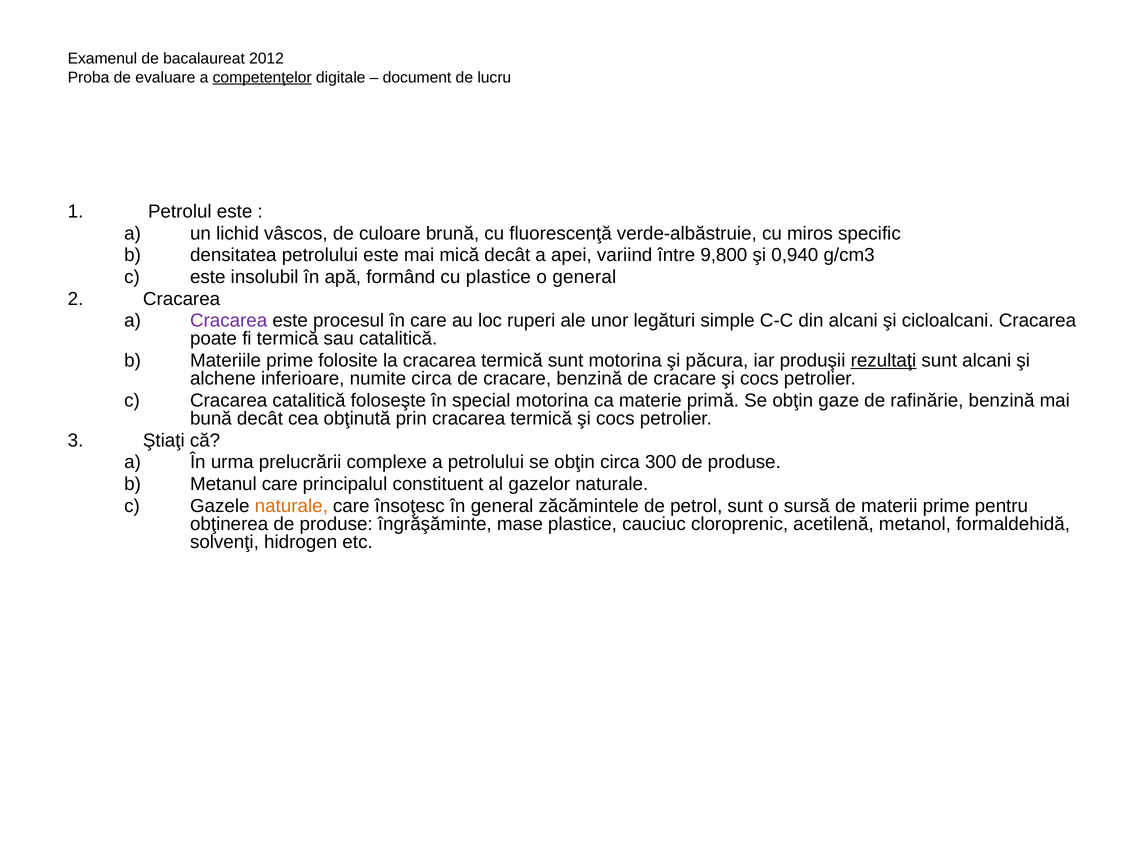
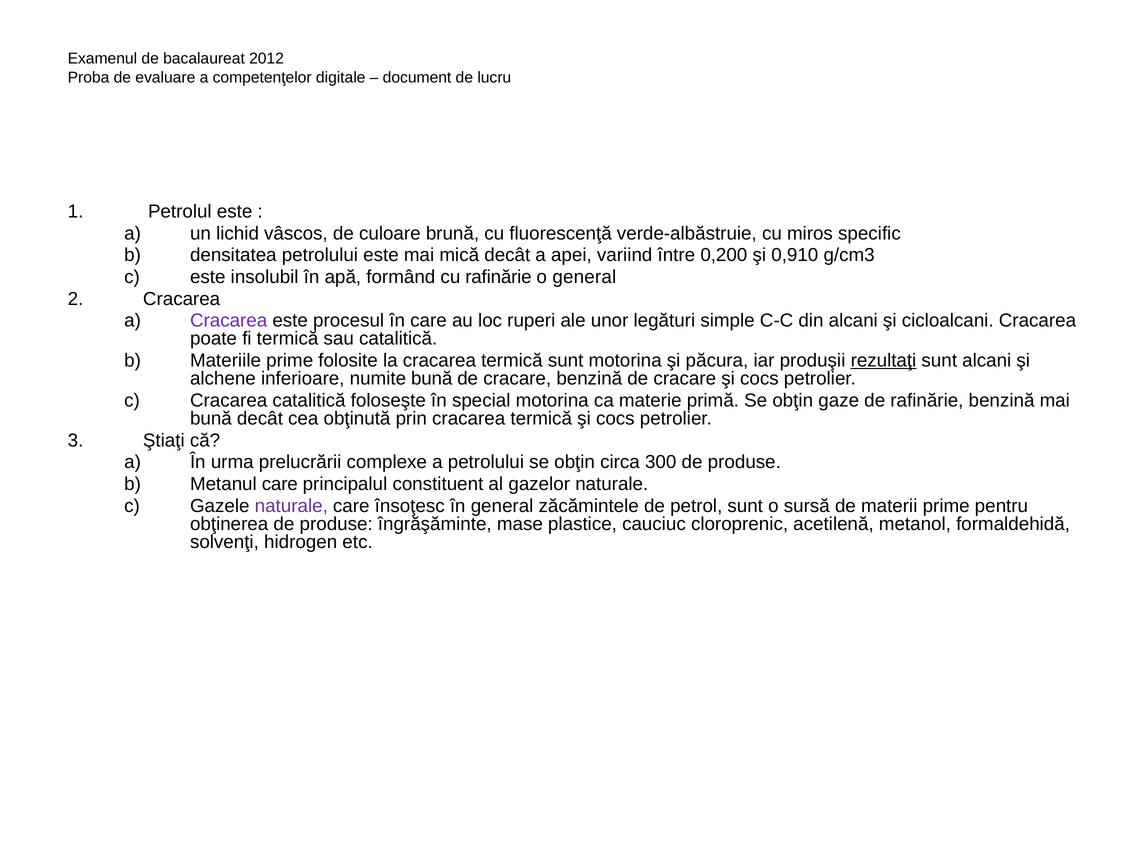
competenţelor underline: present -> none (262, 77)
9,800: 9,800 -> 0,200 (724, 255)
0,940: 0,940 -> 0,910 (795, 255)
cu plastice: plastice -> rafinărie (498, 277)
numite circa: circa -> bună (432, 379)
naturale colour: orange -> purple (291, 506)
